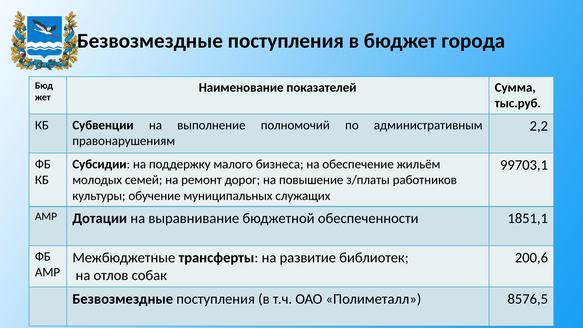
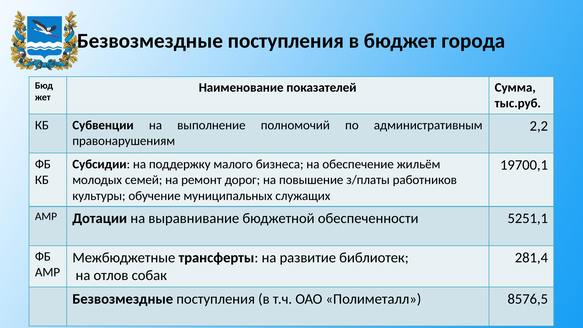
99703,1: 99703,1 -> 19700,1 (524, 165)
1851,1: 1851,1 -> 5251,1 (528, 218)
200,6: 200,6 -> 281,4 (531, 257)
